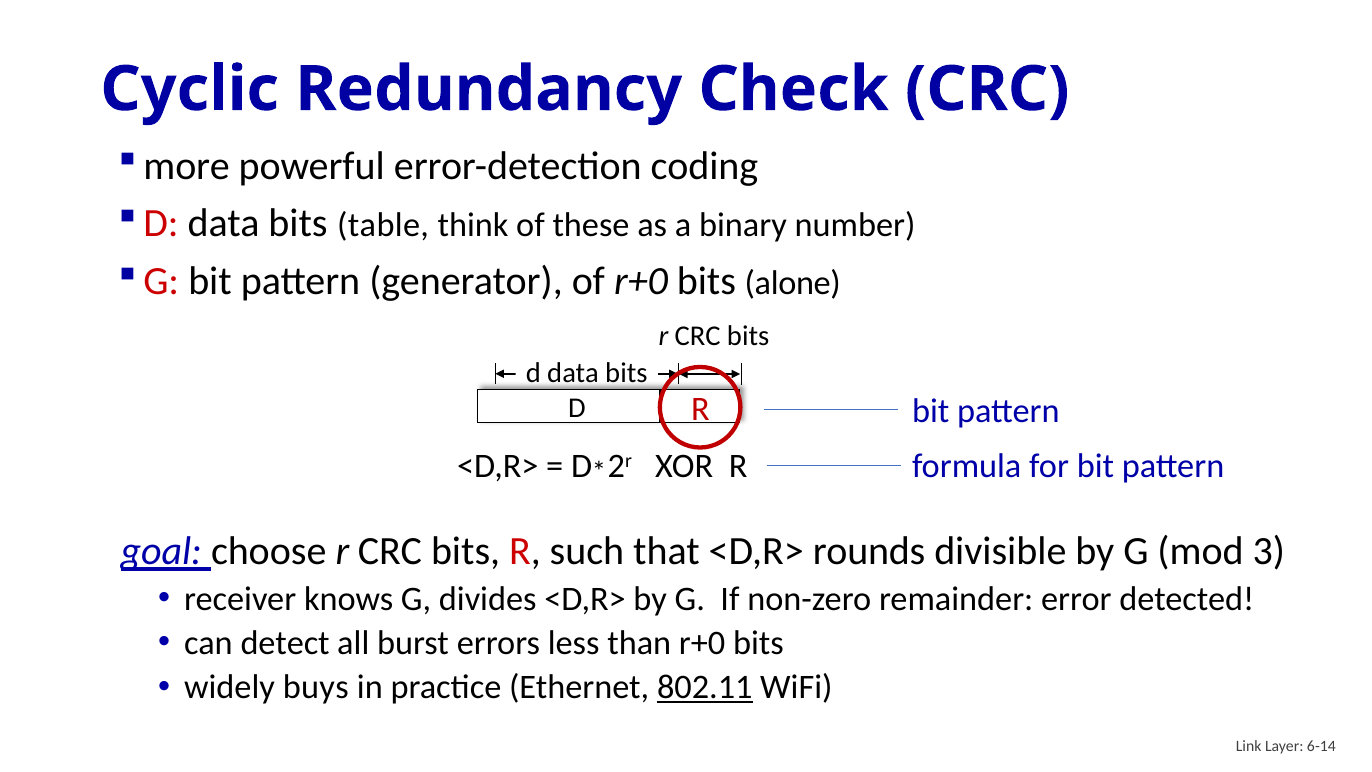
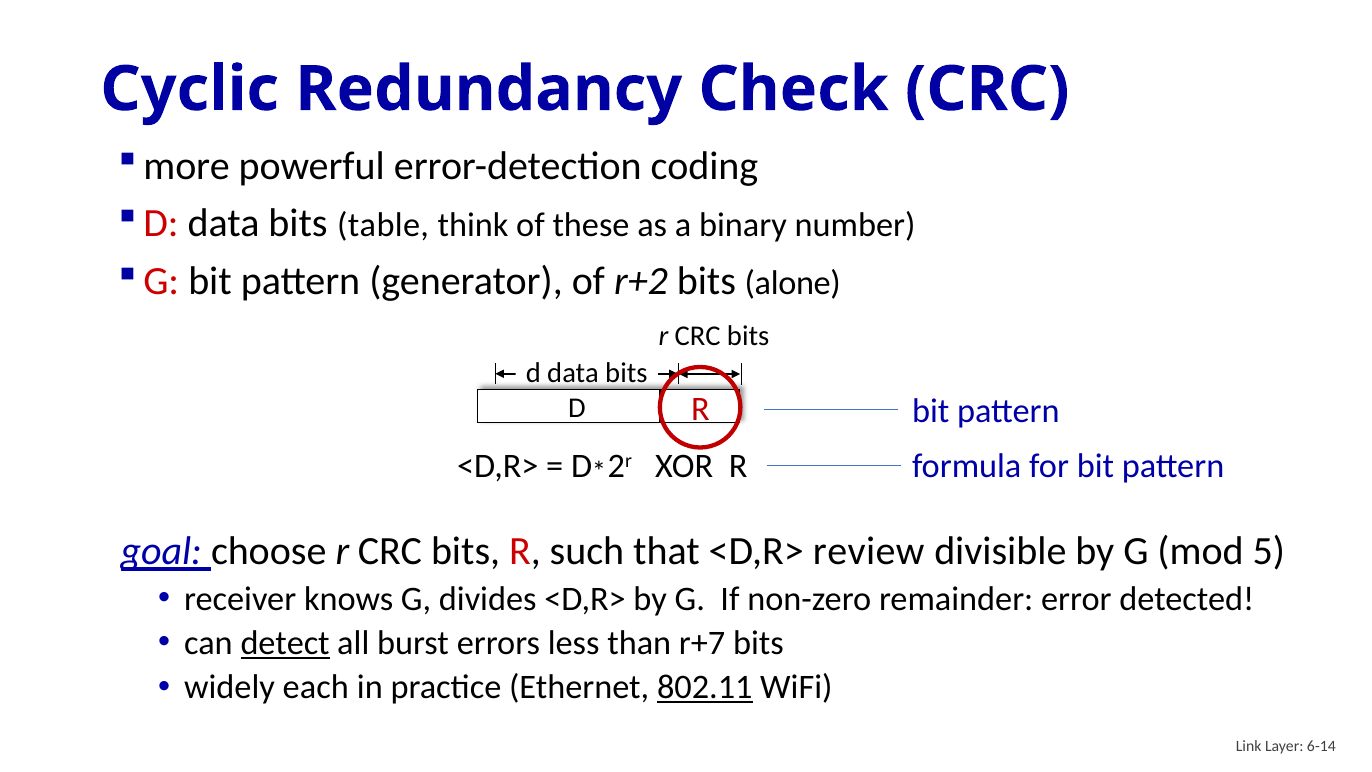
of r+0: r+0 -> r+2 (641, 281)
rounds: rounds -> review (869, 551)
3: 3 -> 5 (1269, 551)
detect underline: none -> present (285, 643)
than r+0: r+0 -> r+7 (702, 643)
buys: buys -> each (316, 687)
